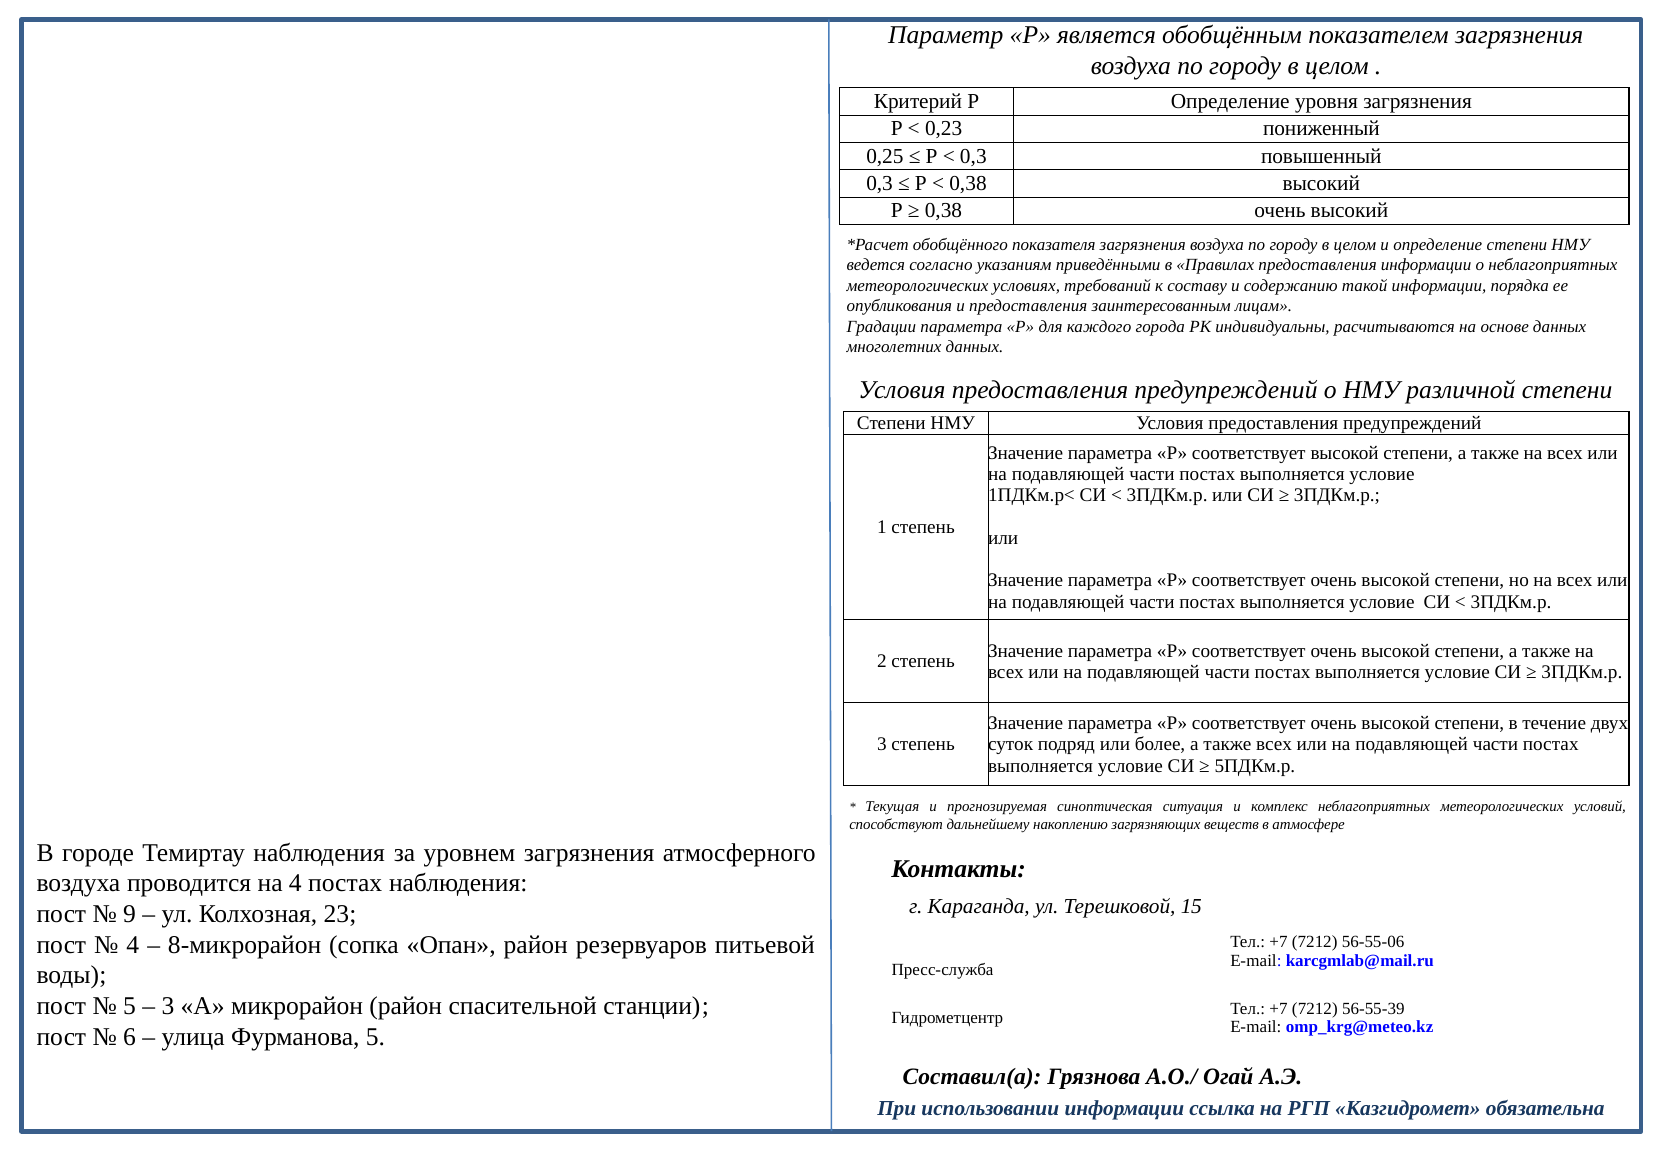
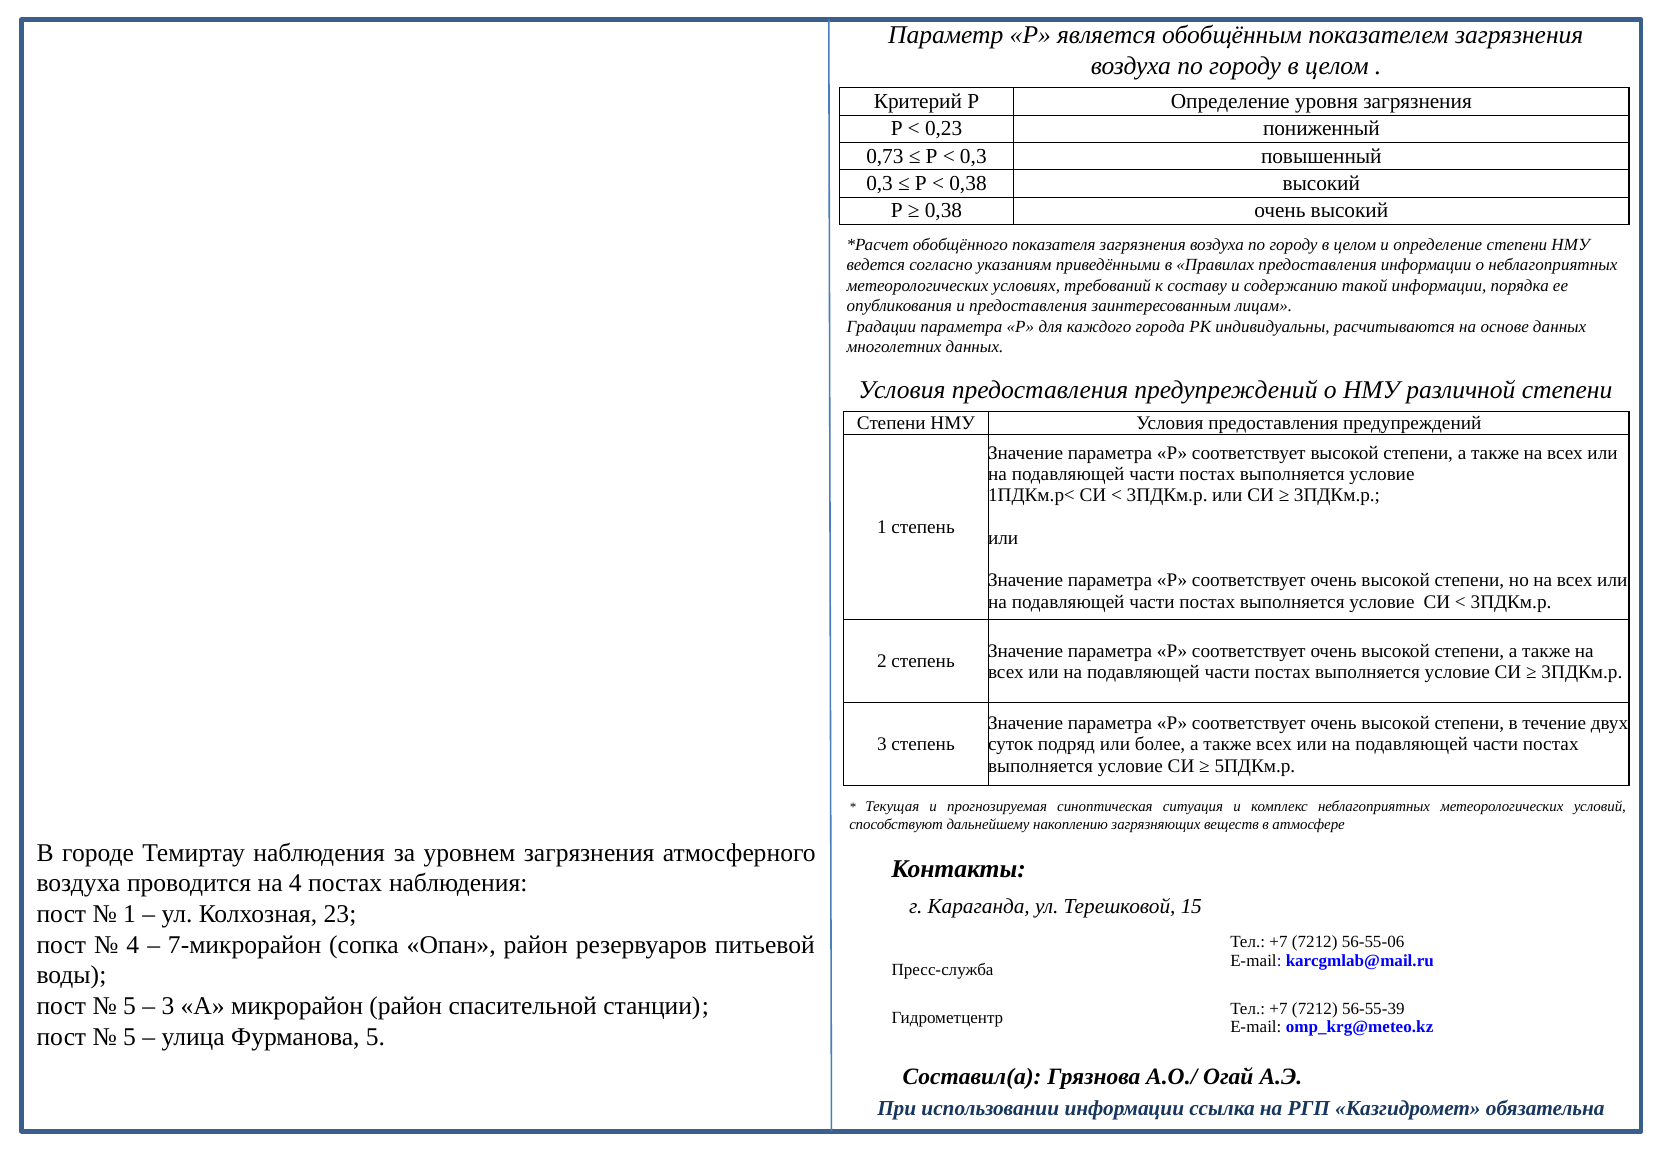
0,25: 0,25 -> 0,73 (885, 156)
9: 9 -> 1 (130, 914)
8-микрорайон: 8-микрорайон -> 7-микрорайон (245, 945)
6: 6 -> 5 (130, 1037)
